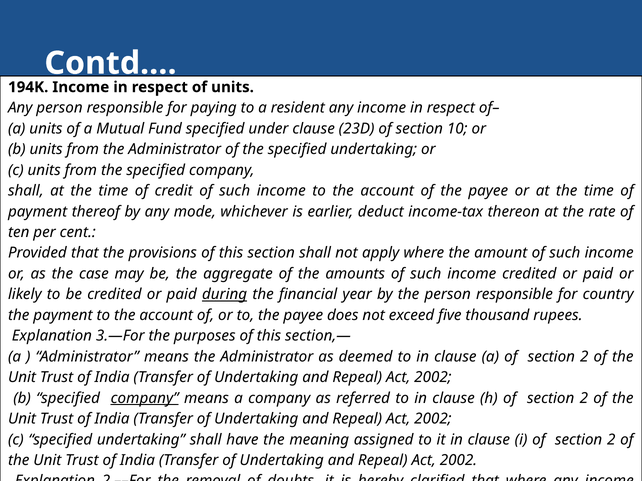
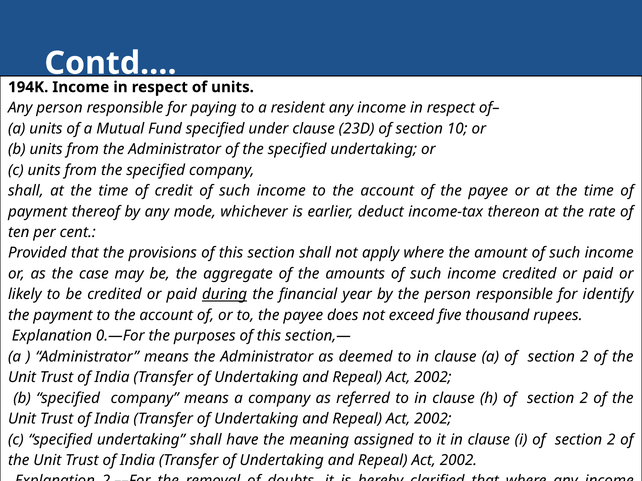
country: country -> identify (608, 295)
3.—For: 3.—For -> 0.—For (120, 336)
company underline: present -> none (145, 398)
